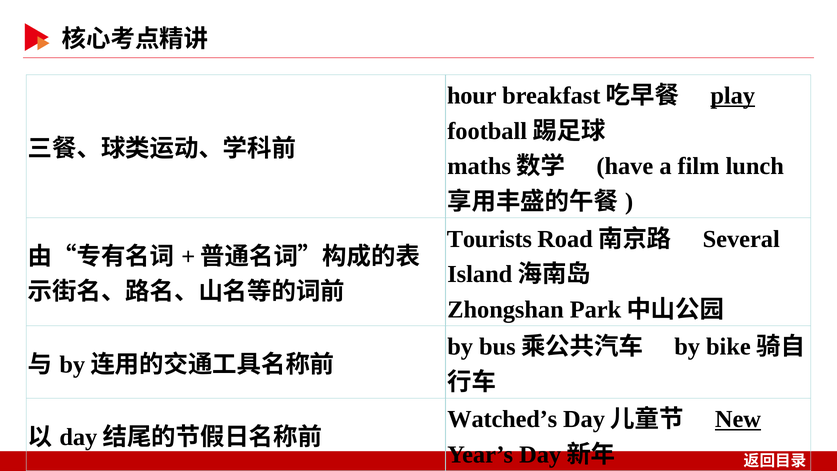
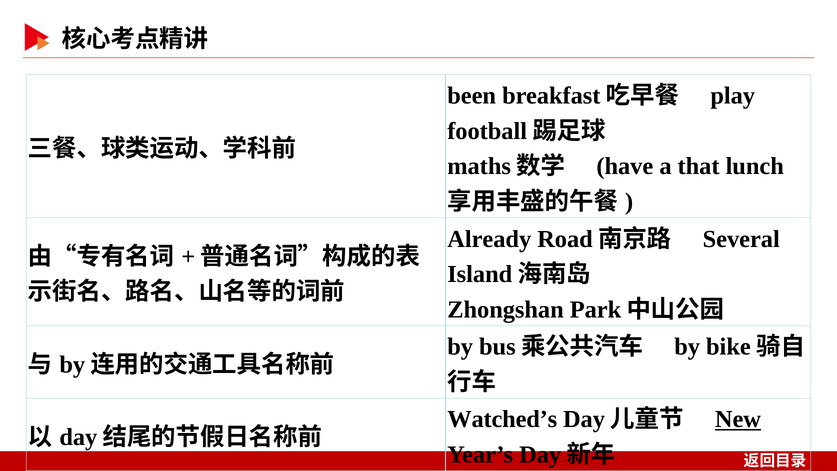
hour: hour -> been (472, 96)
play underline: present -> none (733, 96)
film: film -> that (699, 166)
Tourists: Tourists -> Already (489, 239)
